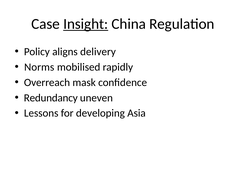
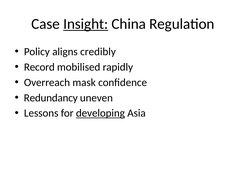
delivery: delivery -> credibly (98, 52)
Norms: Norms -> Record (39, 67)
developing underline: none -> present (100, 113)
